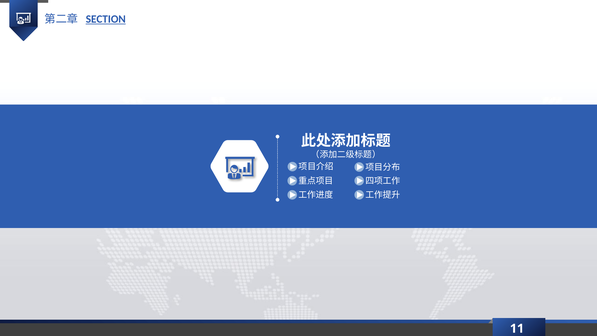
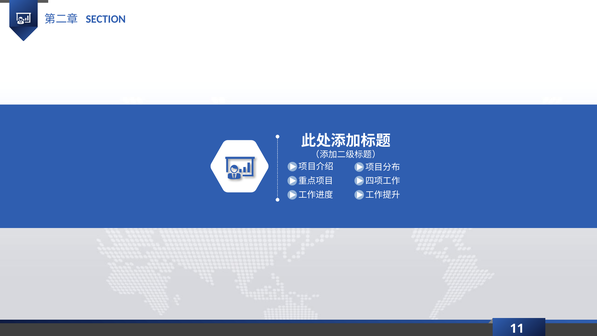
SECTION underline: present -> none (106, 19)
